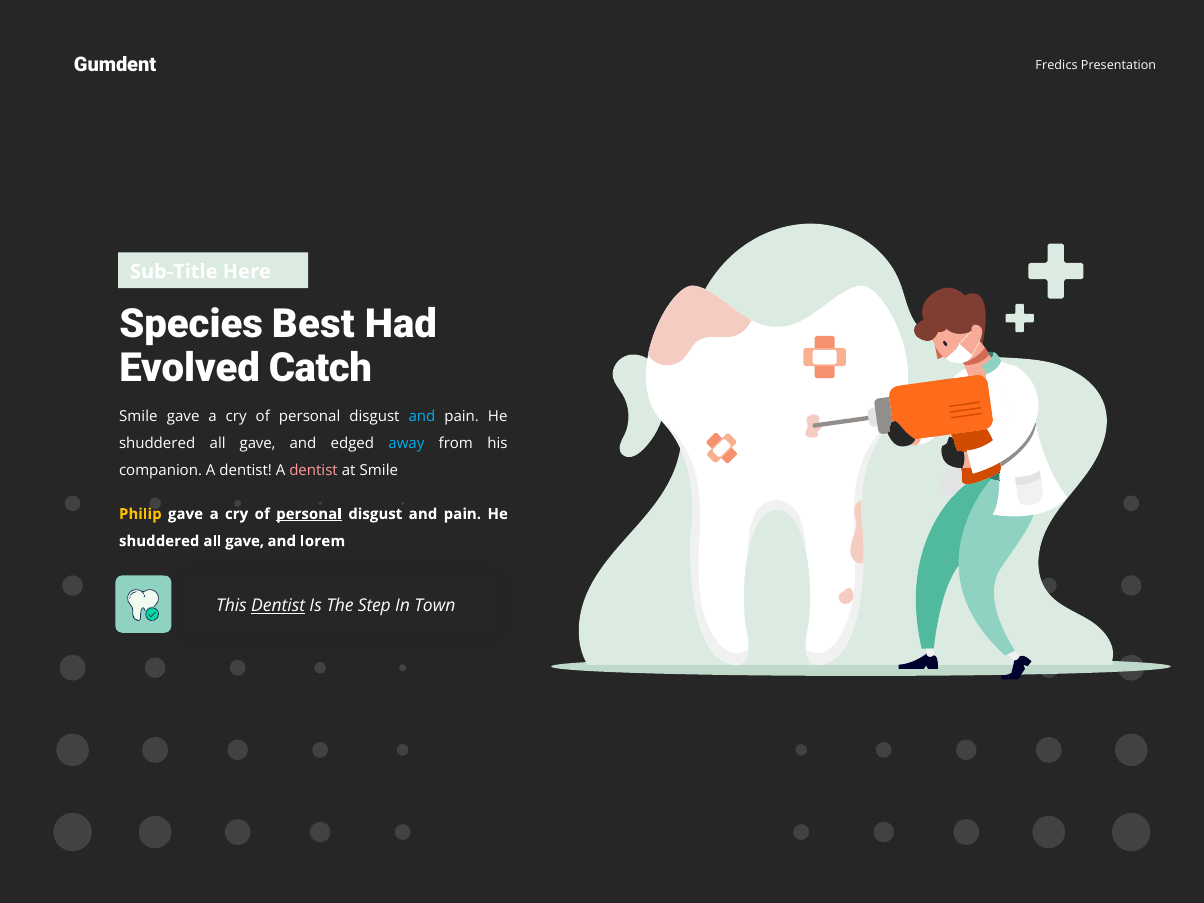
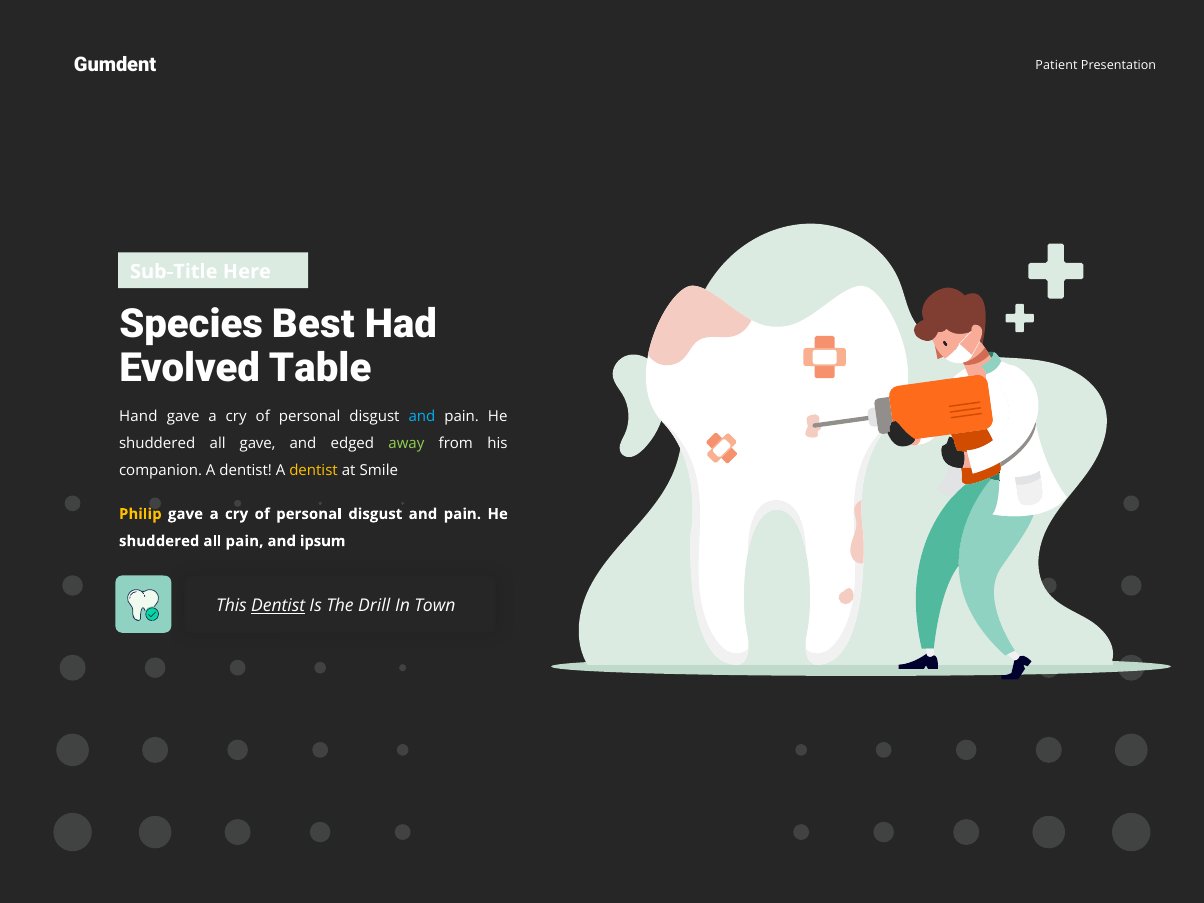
Fredics: Fredics -> Patient (1057, 66)
Catch: Catch -> Table (320, 368)
Smile: Smile -> Hand (138, 417)
away colour: light blue -> light green (406, 444)
dentist colour: pink -> yellow (314, 471)
personal underline: present -> none (309, 514)
gave: gave -> pain (244, 541)
lorem: lorem -> ipsum (323, 541)
Step: Step -> Drill (374, 606)
